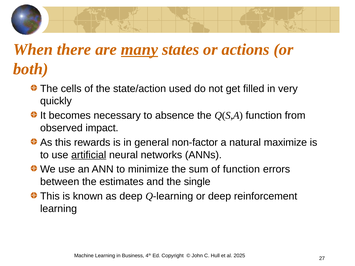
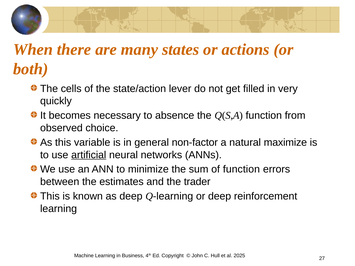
many underline: present -> none (140, 50)
used: used -> lever (180, 89)
impact: impact -> choice (102, 128)
rewards: rewards -> variable (92, 143)
single: single -> trader (197, 182)
